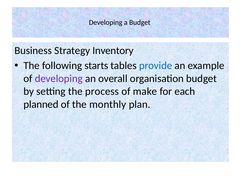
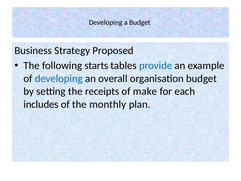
Inventory: Inventory -> Proposed (113, 51)
developing colour: purple -> blue (59, 78)
process: process -> receipts (102, 91)
planned: planned -> includes (41, 104)
